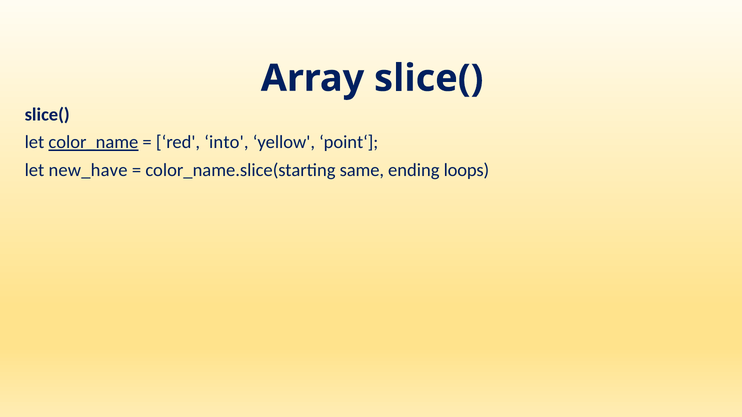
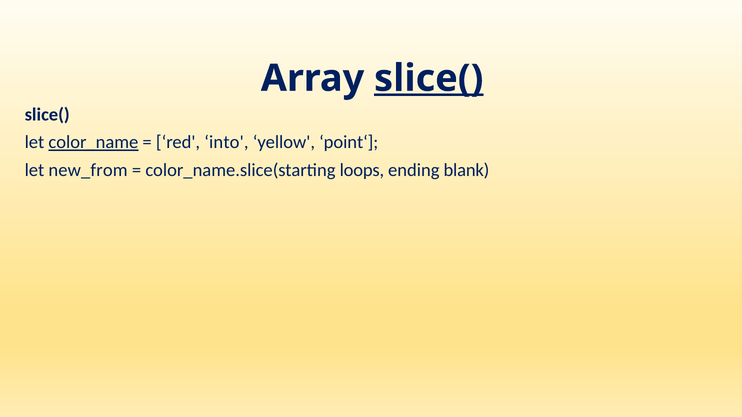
slice( underline: none -> present (429, 78)
new_have: new_have -> new_from (88, 170)
same: same -> loops (362, 170)
loops: loops -> blank (466, 170)
